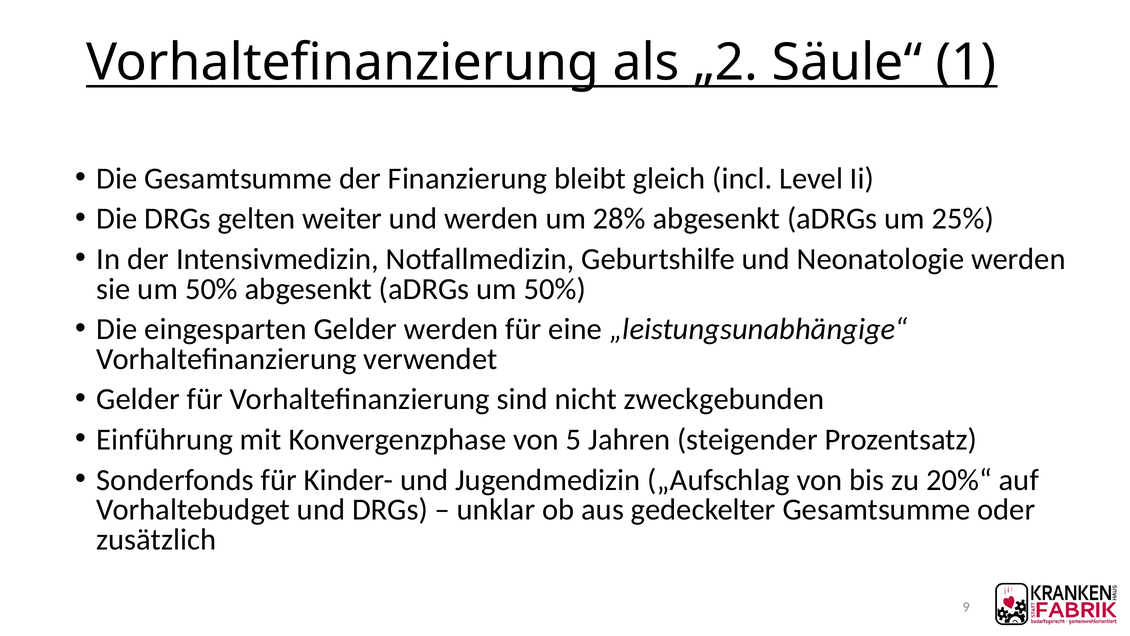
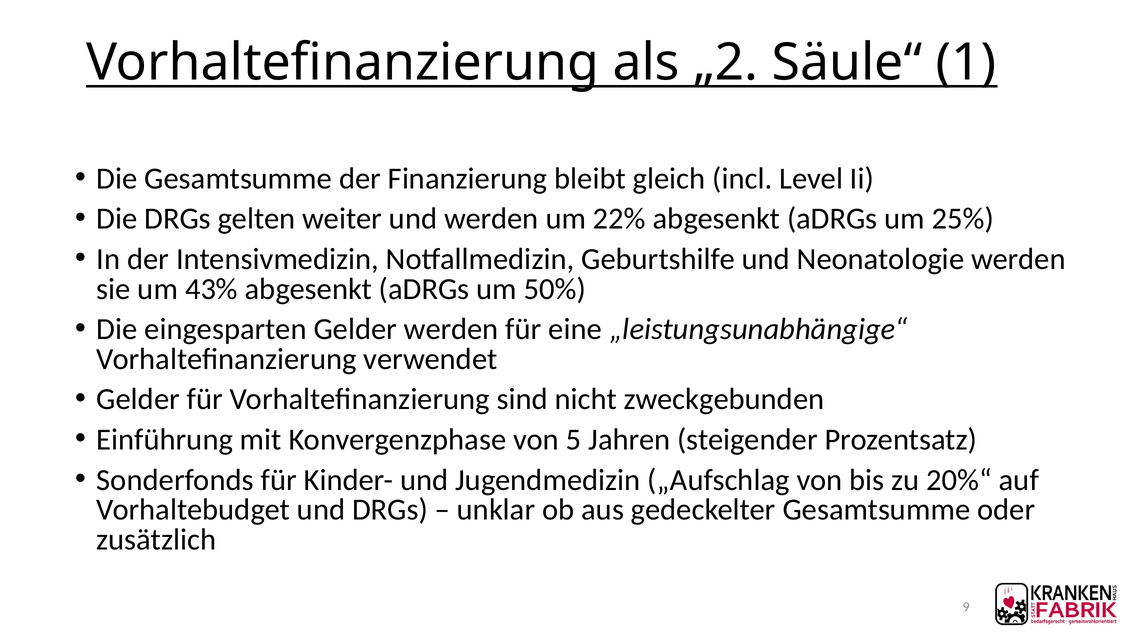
28%: 28% -> 22% (619, 219)
sie um 50%: 50% -> 43% (211, 289)
